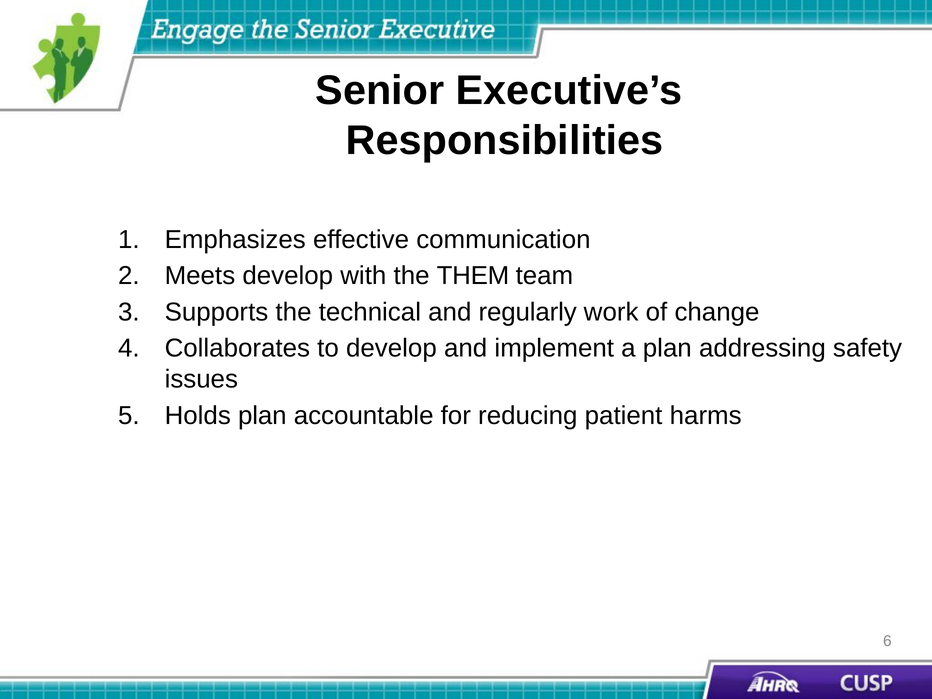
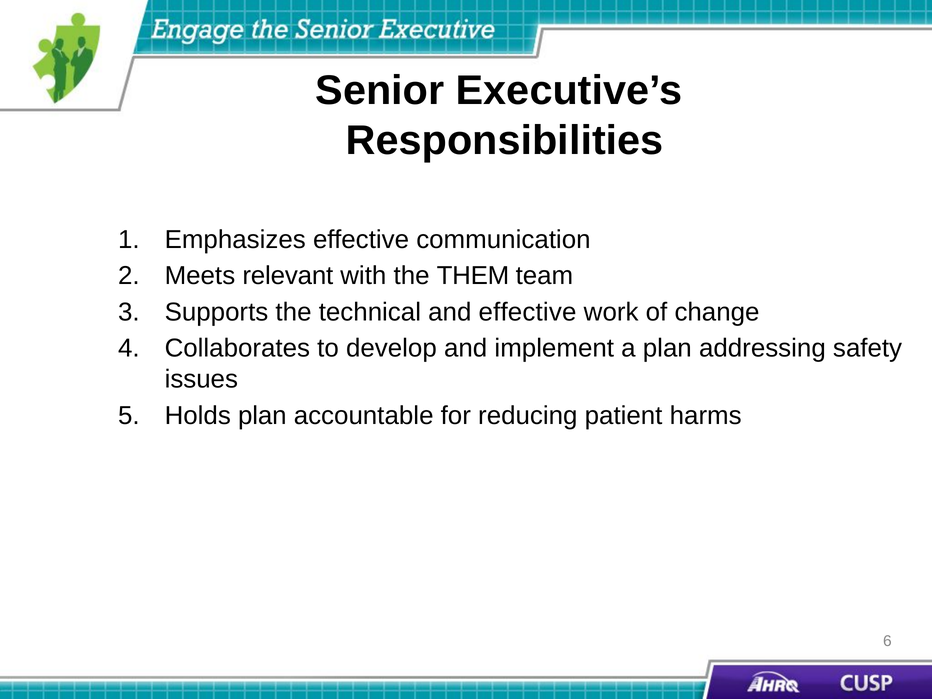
Meets develop: develop -> relevant (288, 276)
and regularly: regularly -> effective (527, 312)
